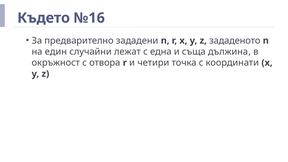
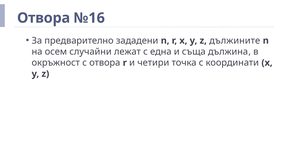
Където: Където -> Отвора (44, 18)
зададеното: зададеното -> дължините (235, 41)
един: един -> осем (56, 52)
